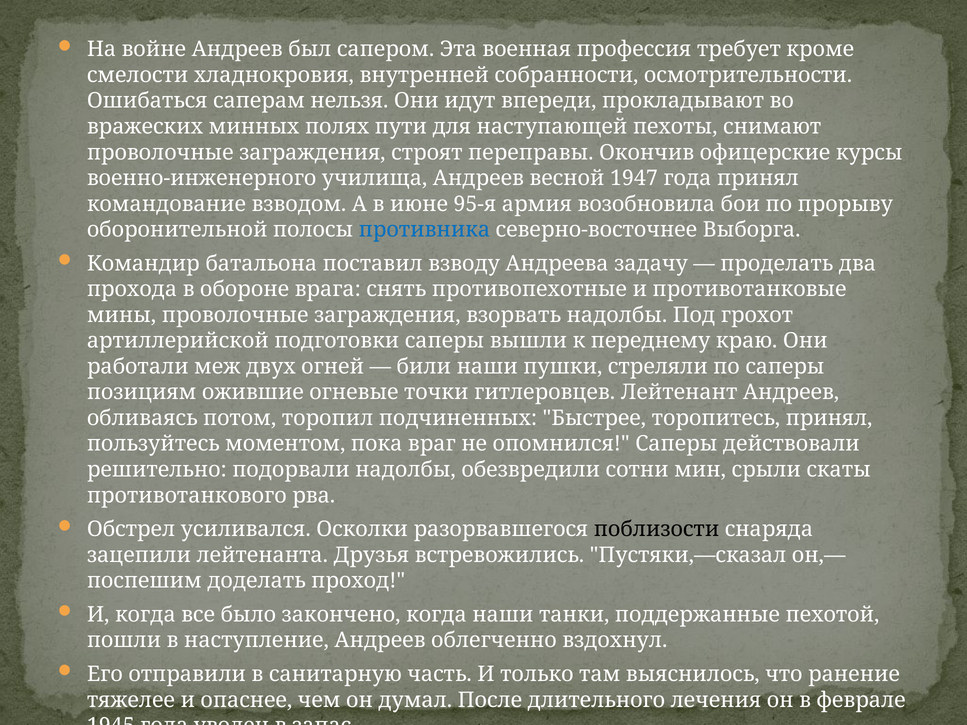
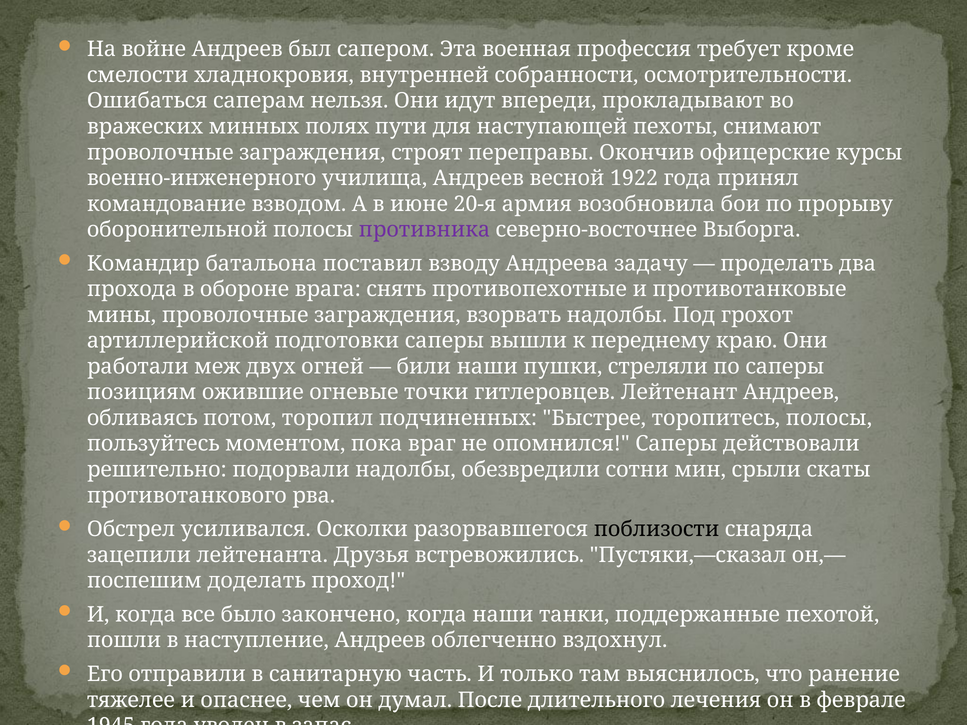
1947: 1947 -> 1922 (634, 178)
95-я: 95-я -> 20-я (475, 204)
противника colour: blue -> purple (424, 230)
торопитесь принял: принял -> полосы (829, 418)
